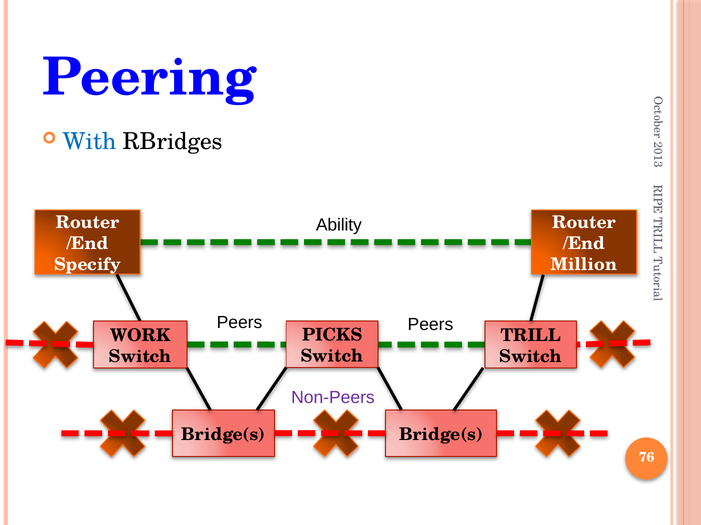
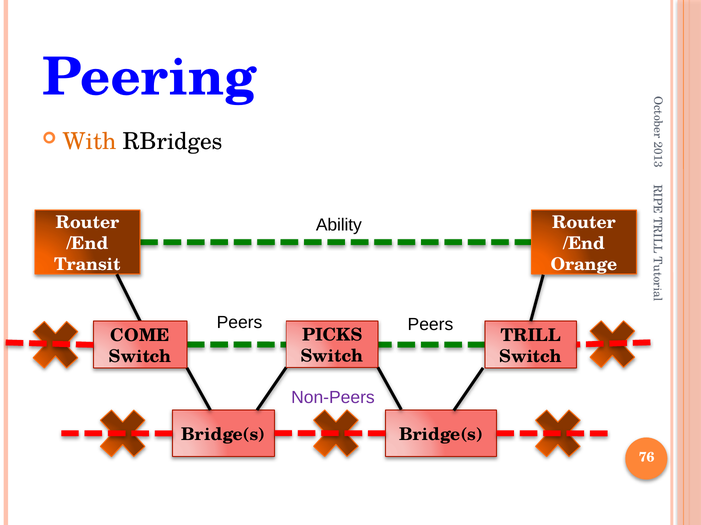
With colour: blue -> orange (90, 142)
Million: Million -> Orange (584, 265)
Specify: Specify -> Transit (88, 265)
WORK: WORK -> COME (140, 336)
